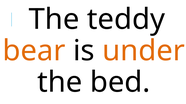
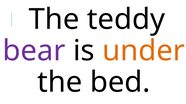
bear colour: orange -> purple (34, 51)
